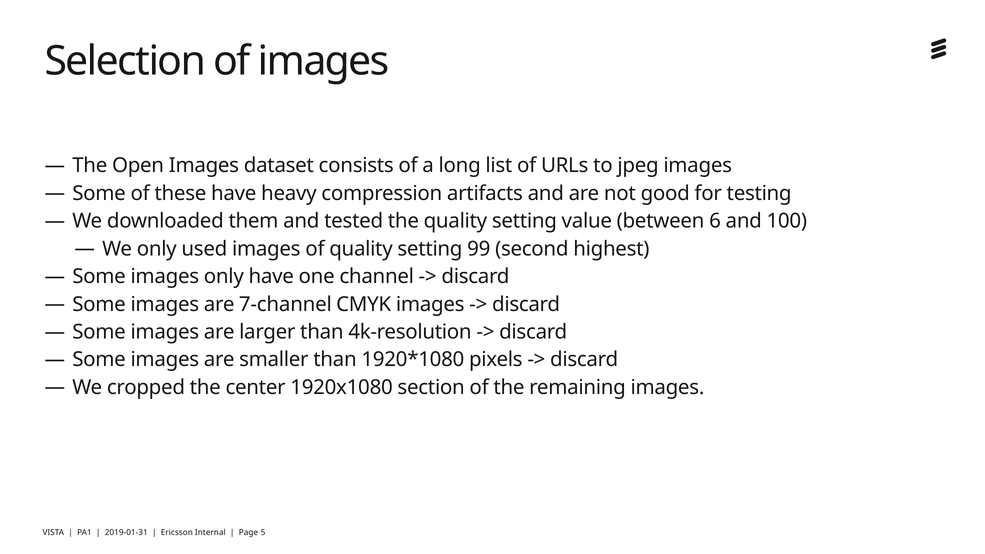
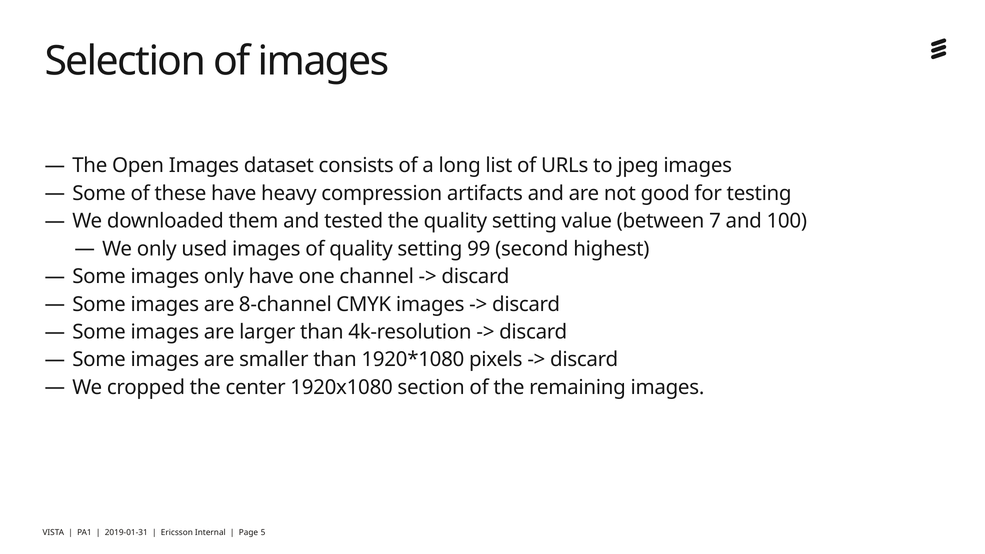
6: 6 -> 7 (715, 221)
7-channel: 7-channel -> 8-channel (285, 304)
